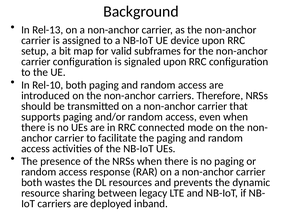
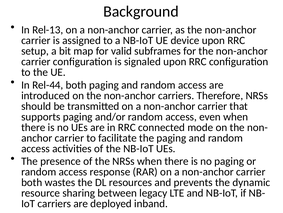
Rel-10: Rel-10 -> Rel-44 (48, 85)
